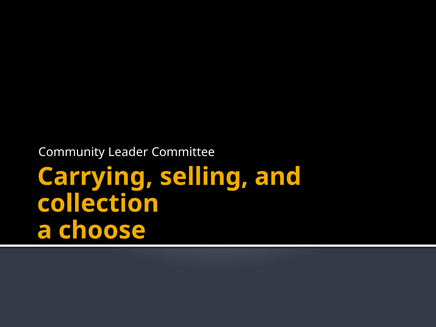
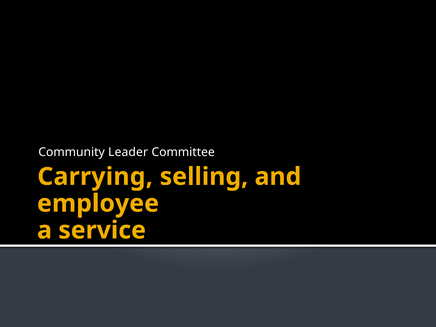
collection: collection -> employee (98, 203)
choose: choose -> service (102, 230)
